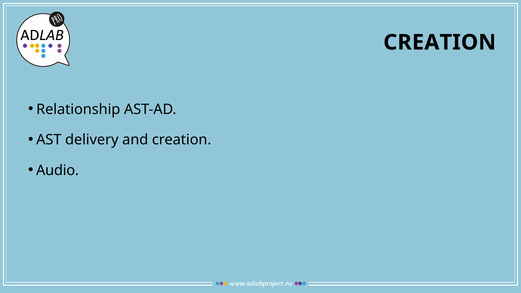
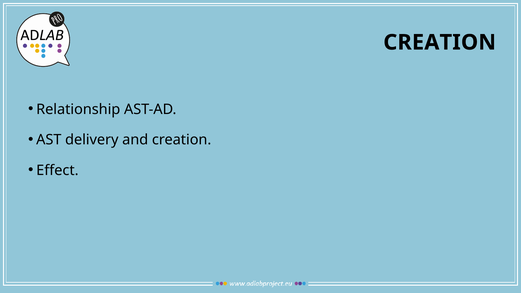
Audio: Audio -> Effect (57, 170)
